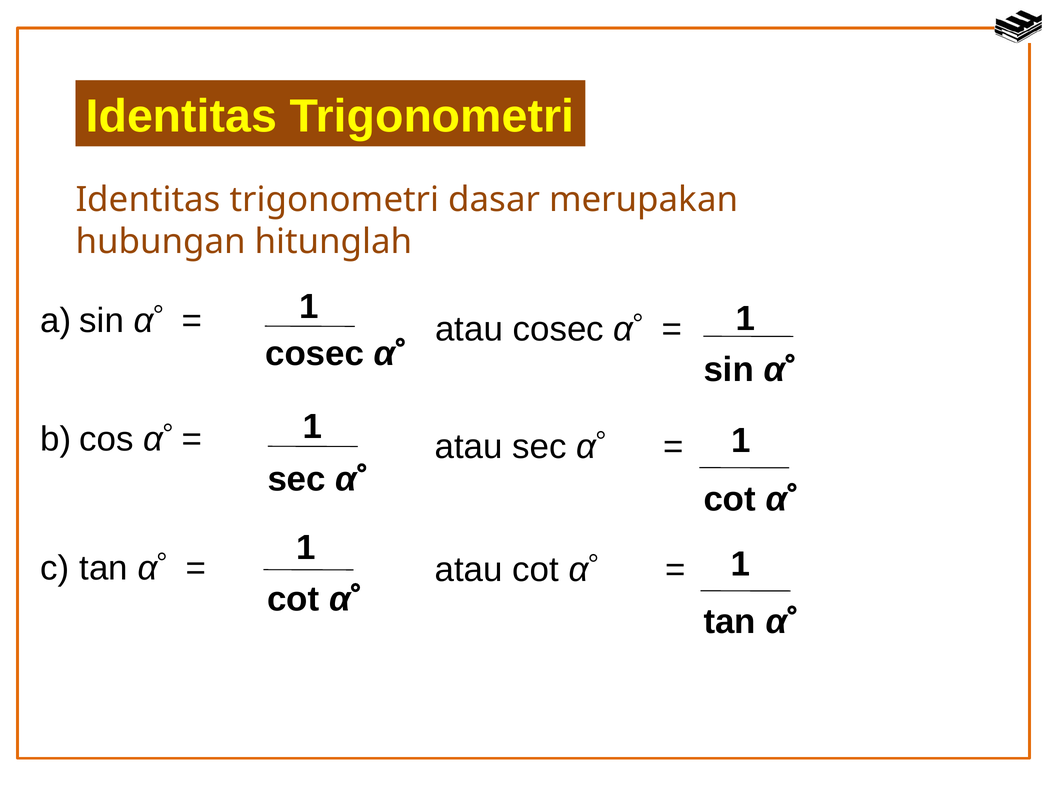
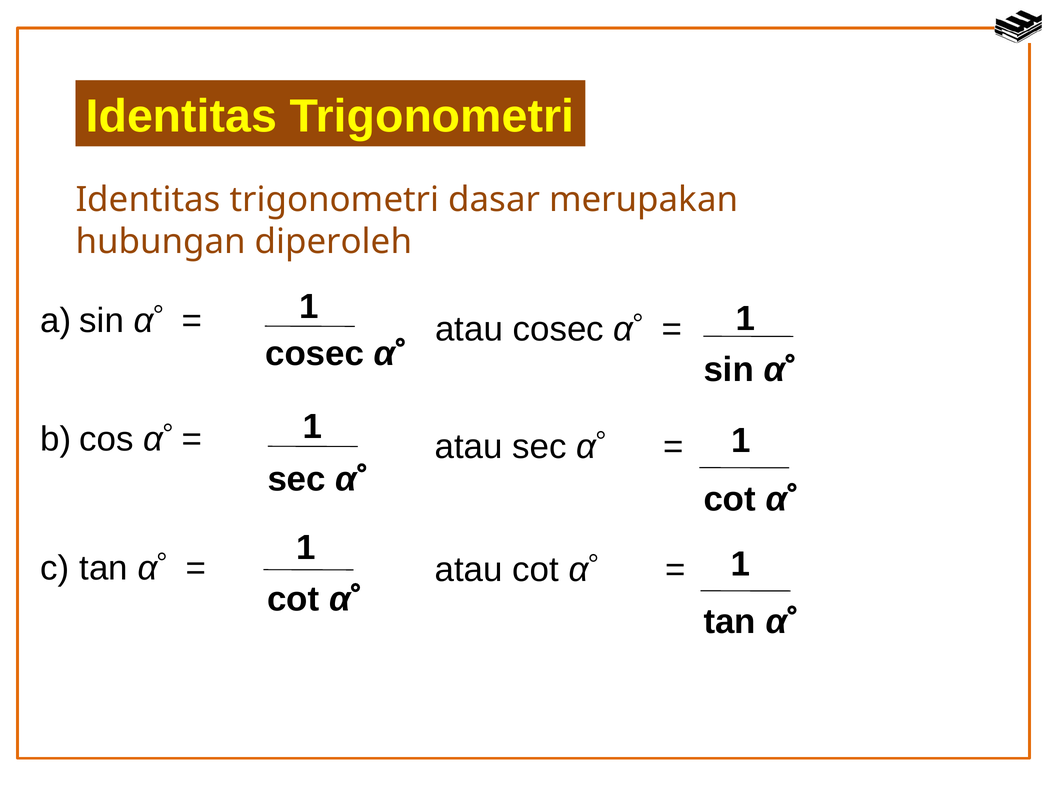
hitunglah: hitunglah -> diperoleh (334, 242)
